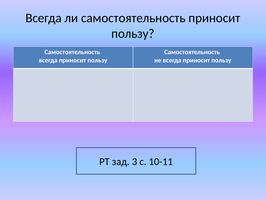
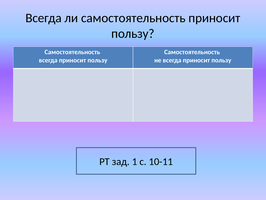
3: 3 -> 1 (135, 161)
